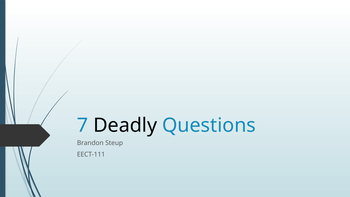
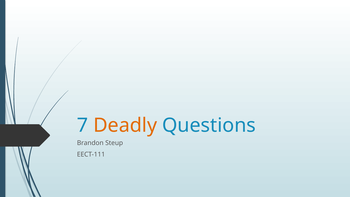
Deadly colour: black -> orange (125, 125)
